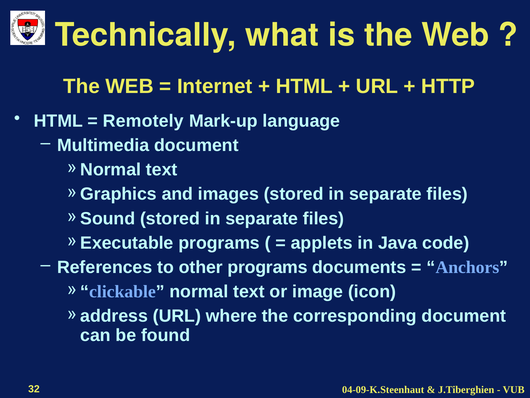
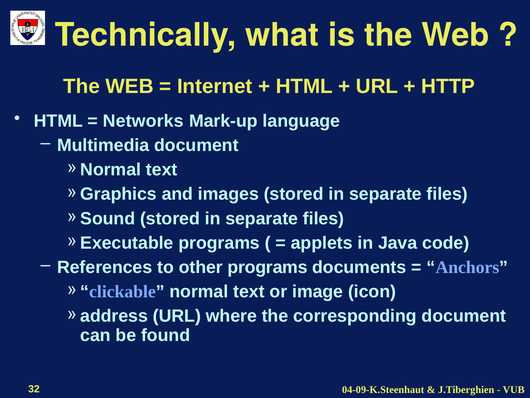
Remotely: Remotely -> Networks (143, 121)
